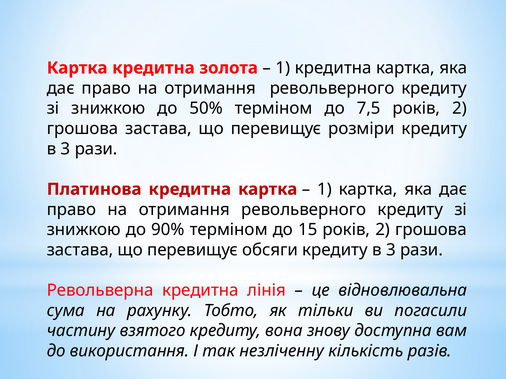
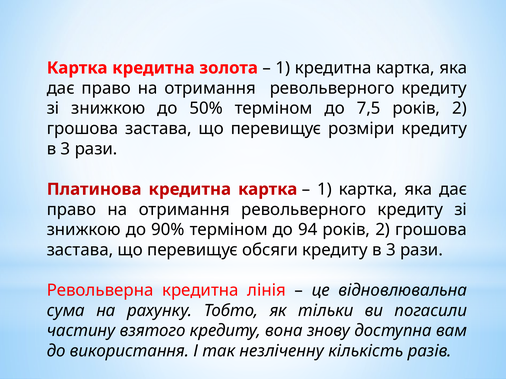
15: 15 -> 94 (308, 230)
